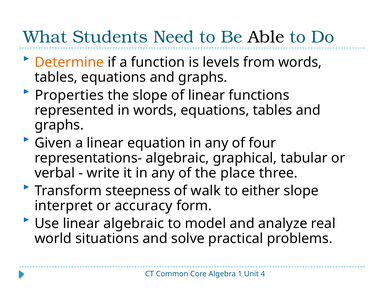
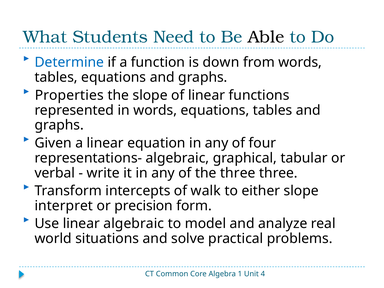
Determine colour: orange -> blue (69, 62)
levels: levels -> down (221, 62)
the place: place -> three (238, 173)
steepness: steepness -> intercepts (138, 191)
accuracy: accuracy -> precision (144, 206)
